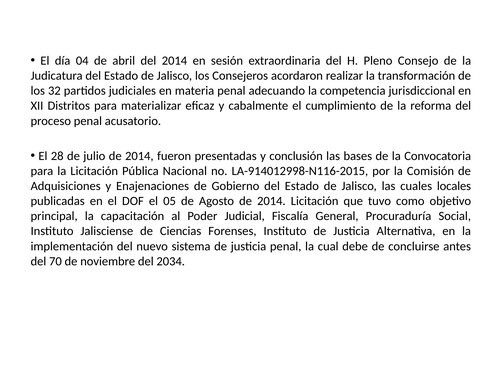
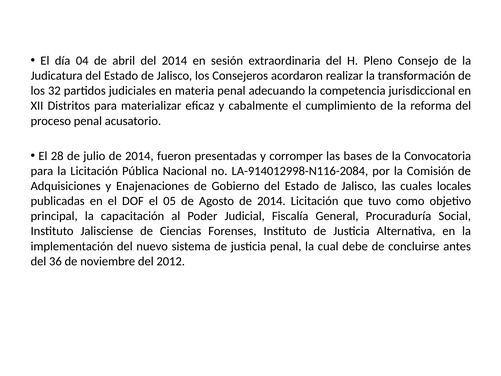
conclusión: conclusión -> corromper (296, 156)
LA-914012998-N116-2015: LA-914012998-N116-2015 -> LA-914012998-N116-2084 (300, 171)
70: 70 -> 36 (55, 261)
2034: 2034 -> 2012 (171, 261)
